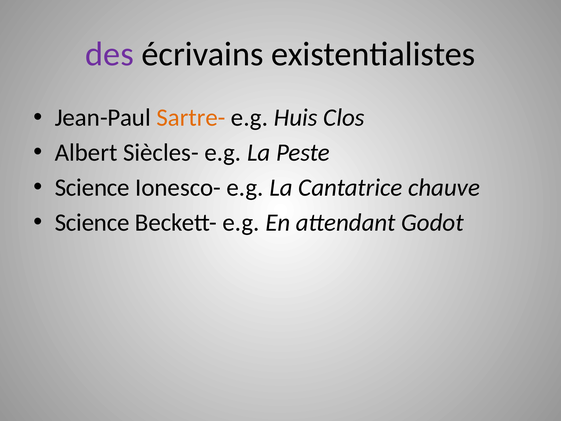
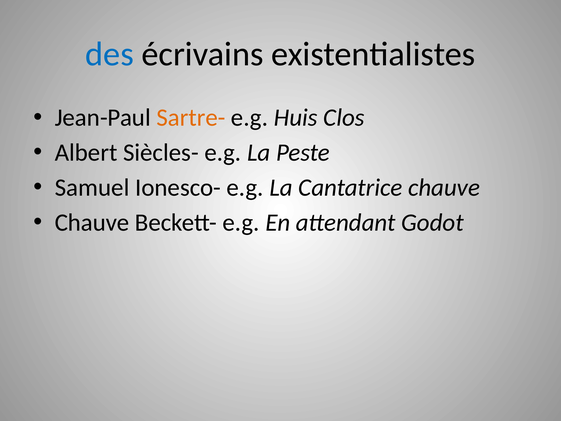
des colour: purple -> blue (110, 54)
Science: Science -> Samuel (92, 188)
Science: Science -> Chauve (92, 222)
